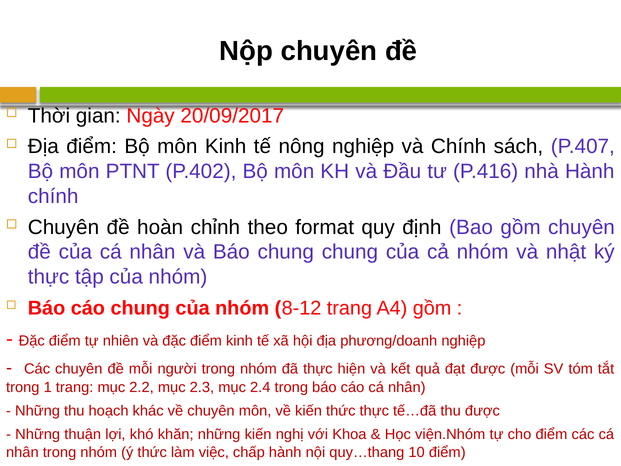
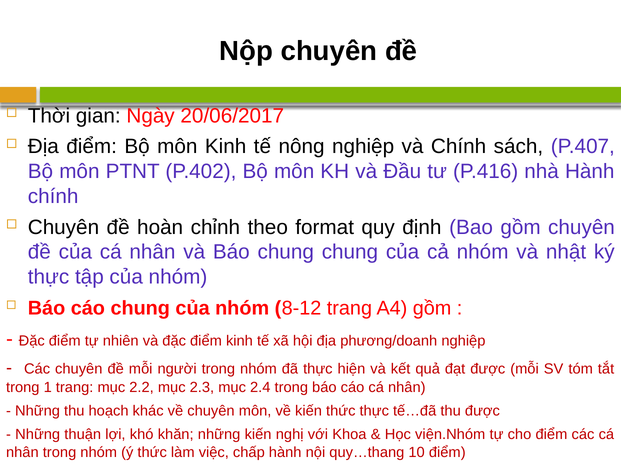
20/09/2017: 20/09/2017 -> 20/06/2017 (232, 116)
